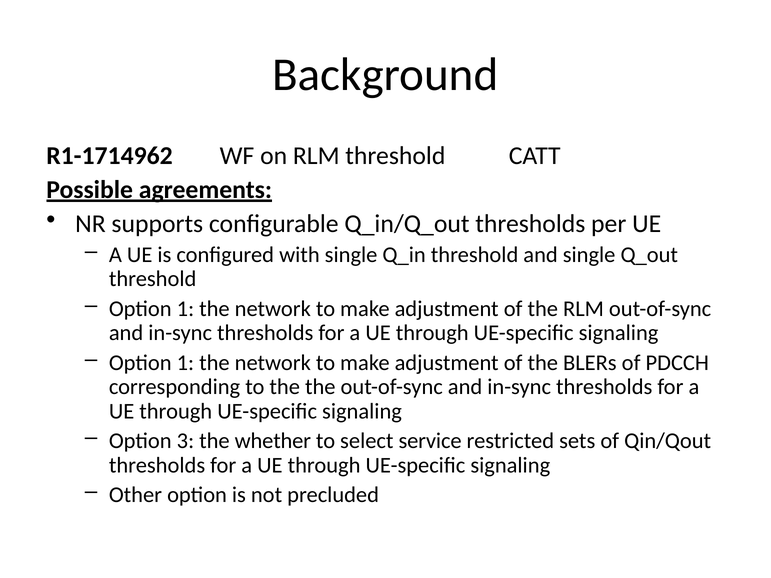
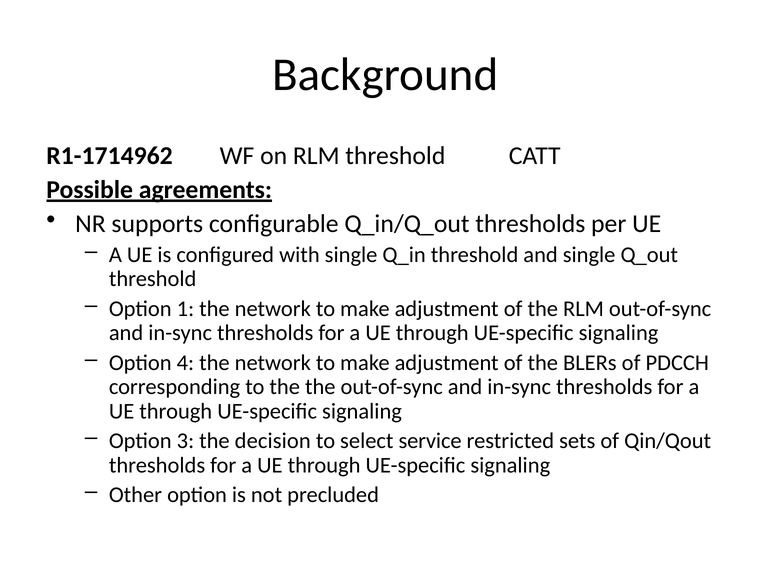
1: 1 -> 4 (185, 363)
whether: whether -> decision (273, 441)
